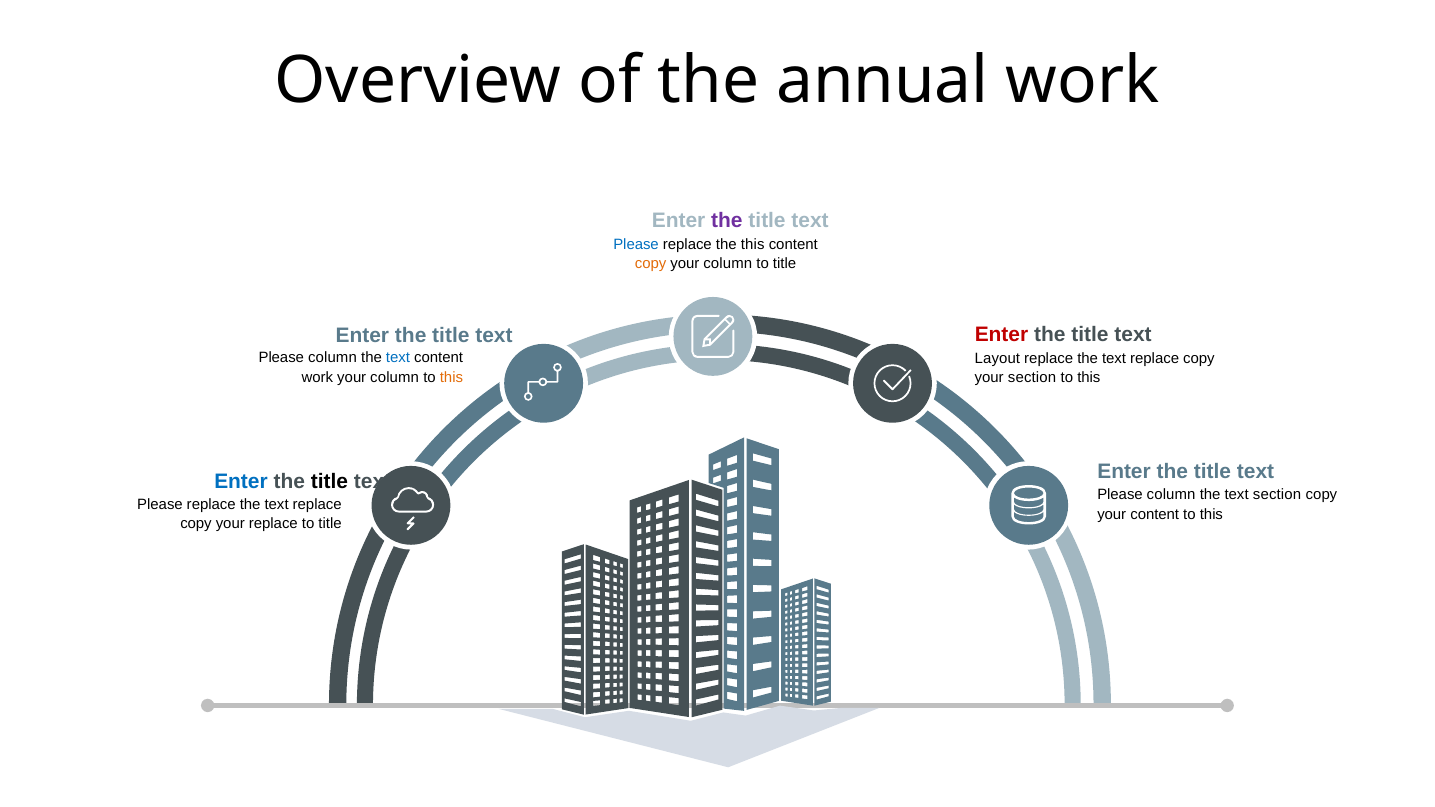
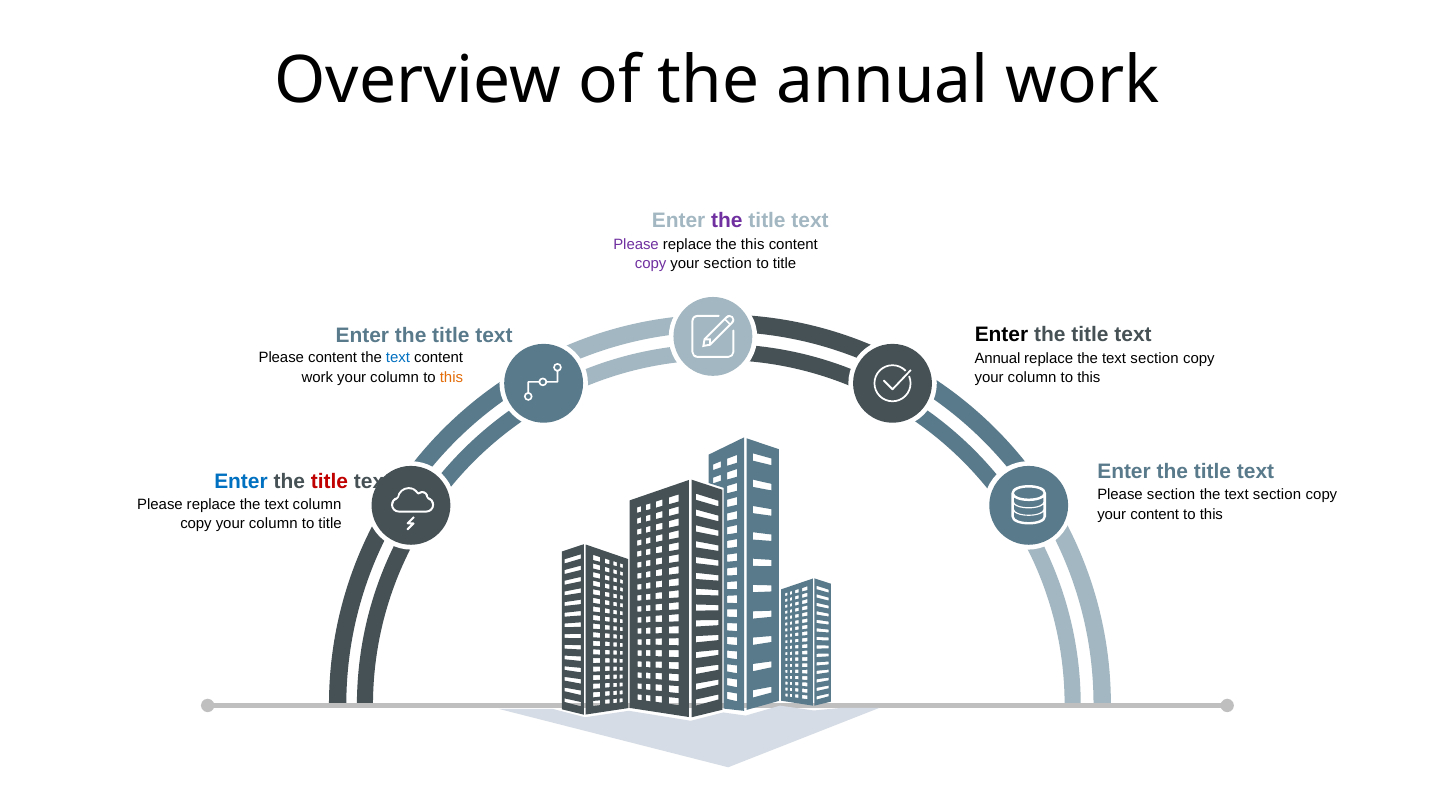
Please colour: blue -> purple (636, 244)
copy colour: orange -> purple (651, 264)
column: column -> section (728, 264)
Enter colour: red -> black (1001, 335)
column: column -> content (333, 358)
Layout: Layout -> Annual (998, 358)
replace: replace -> section (1155, 358)
section: section -> column (1032, 378)
title colour: black -> red (329, 481)
column: column -> section (1171, 495)
replace: replace -> column (317, 505)
replace: replace -> column (273, 524)
